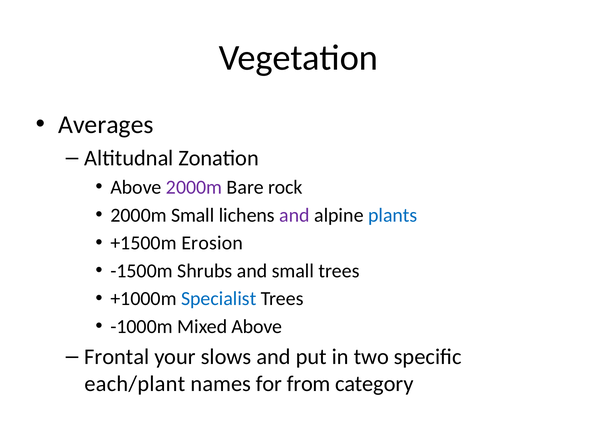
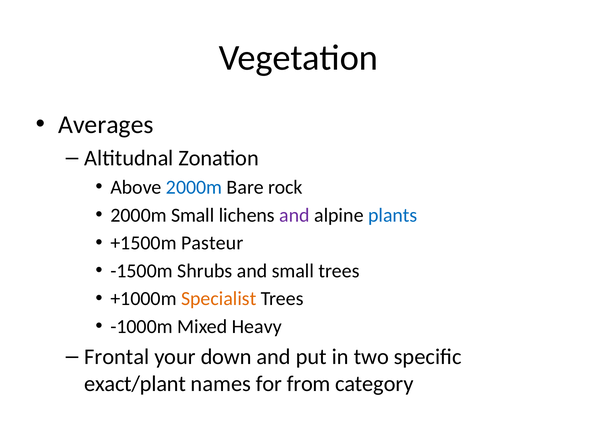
2000m colour: purple -> blue (194, 187)
Erosion: Erosion -> Pasteur (212, 243)
Specialist colour: blue -> orange (219, 299)
Mixed Above: Above -> Heavy (257, 326)
slows: slows -> down (226, 357)
each/plant: each/plant -> exact/plant (135, 384)
